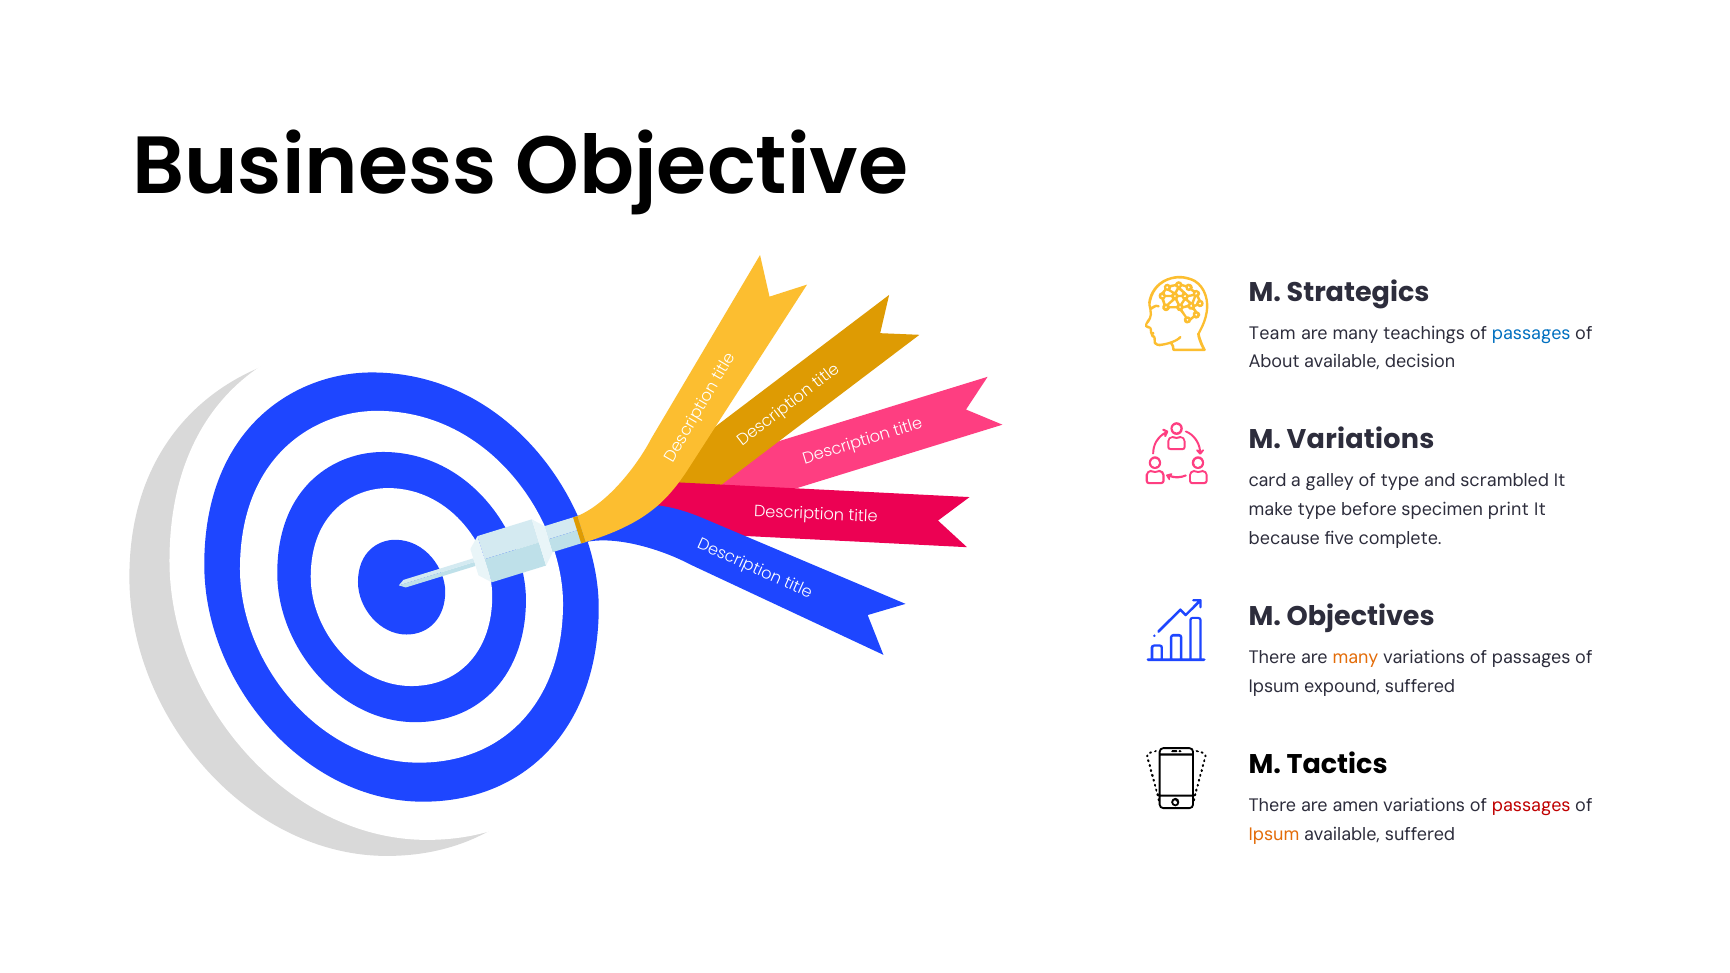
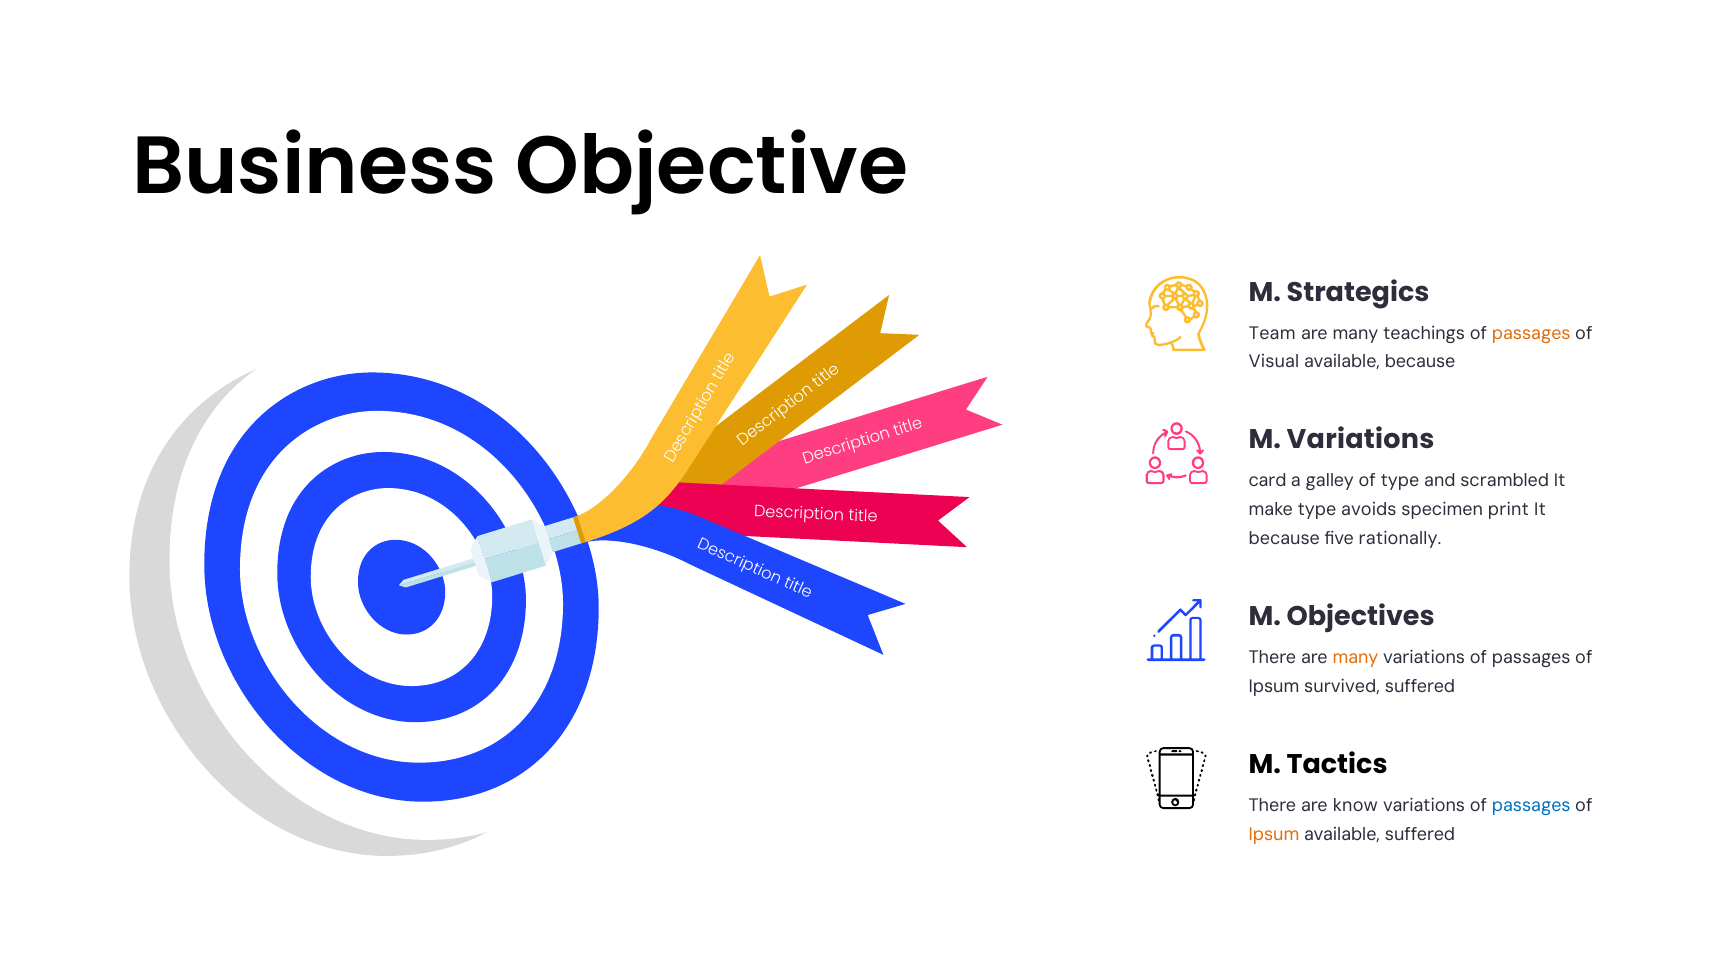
passages colour: blue -> orange (1531, 333)
About: About -> Visual (1274, 362)
available decision: decision -> because (1420, 362)
before: before -> avoids (1369, 510)
complete: complete -> rationally (1400, 538)
expound: expound -> survived (1342, 687)
amen: amen -> know (1355, 806)
passages colour: red -> blue (1531, 806)
